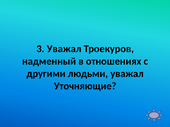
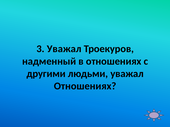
Уточняющие: Уточняющие -> Отношениях (85, 86)
